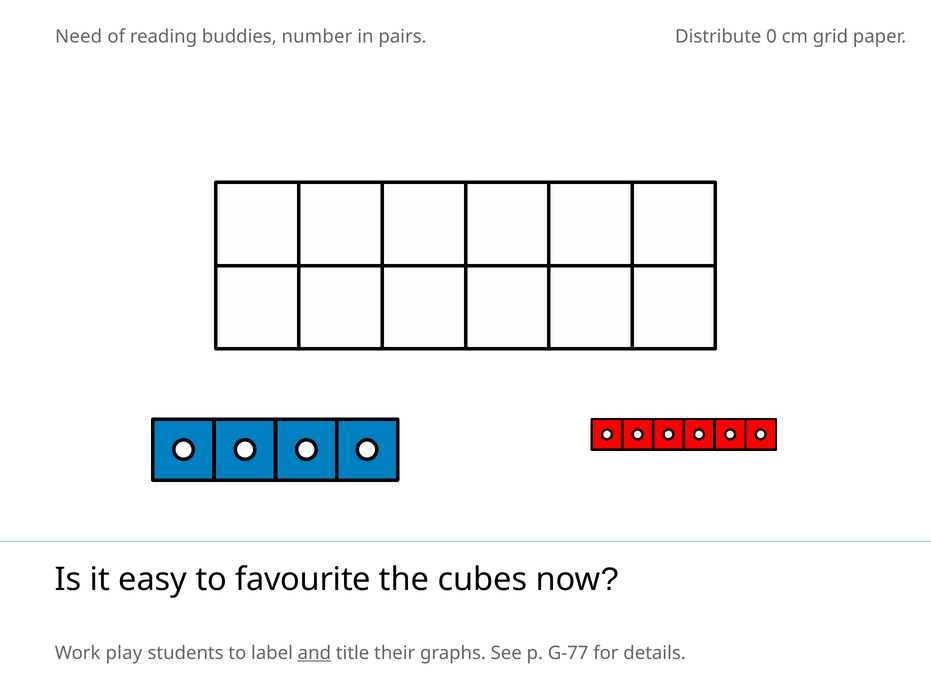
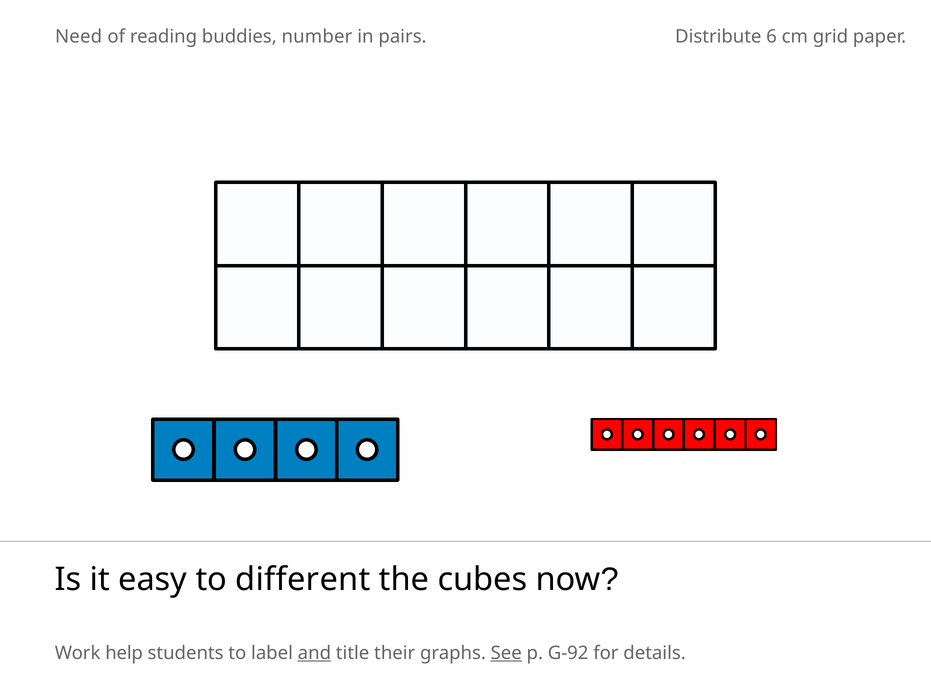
0: 0 -> 6 (772, 36)
favourite: favourite -> different (303, 580)
play: play -> help (124, 653)
See underline: none -> present (506, 653)
G-77: G-77 -> G-92 (568, 653)
